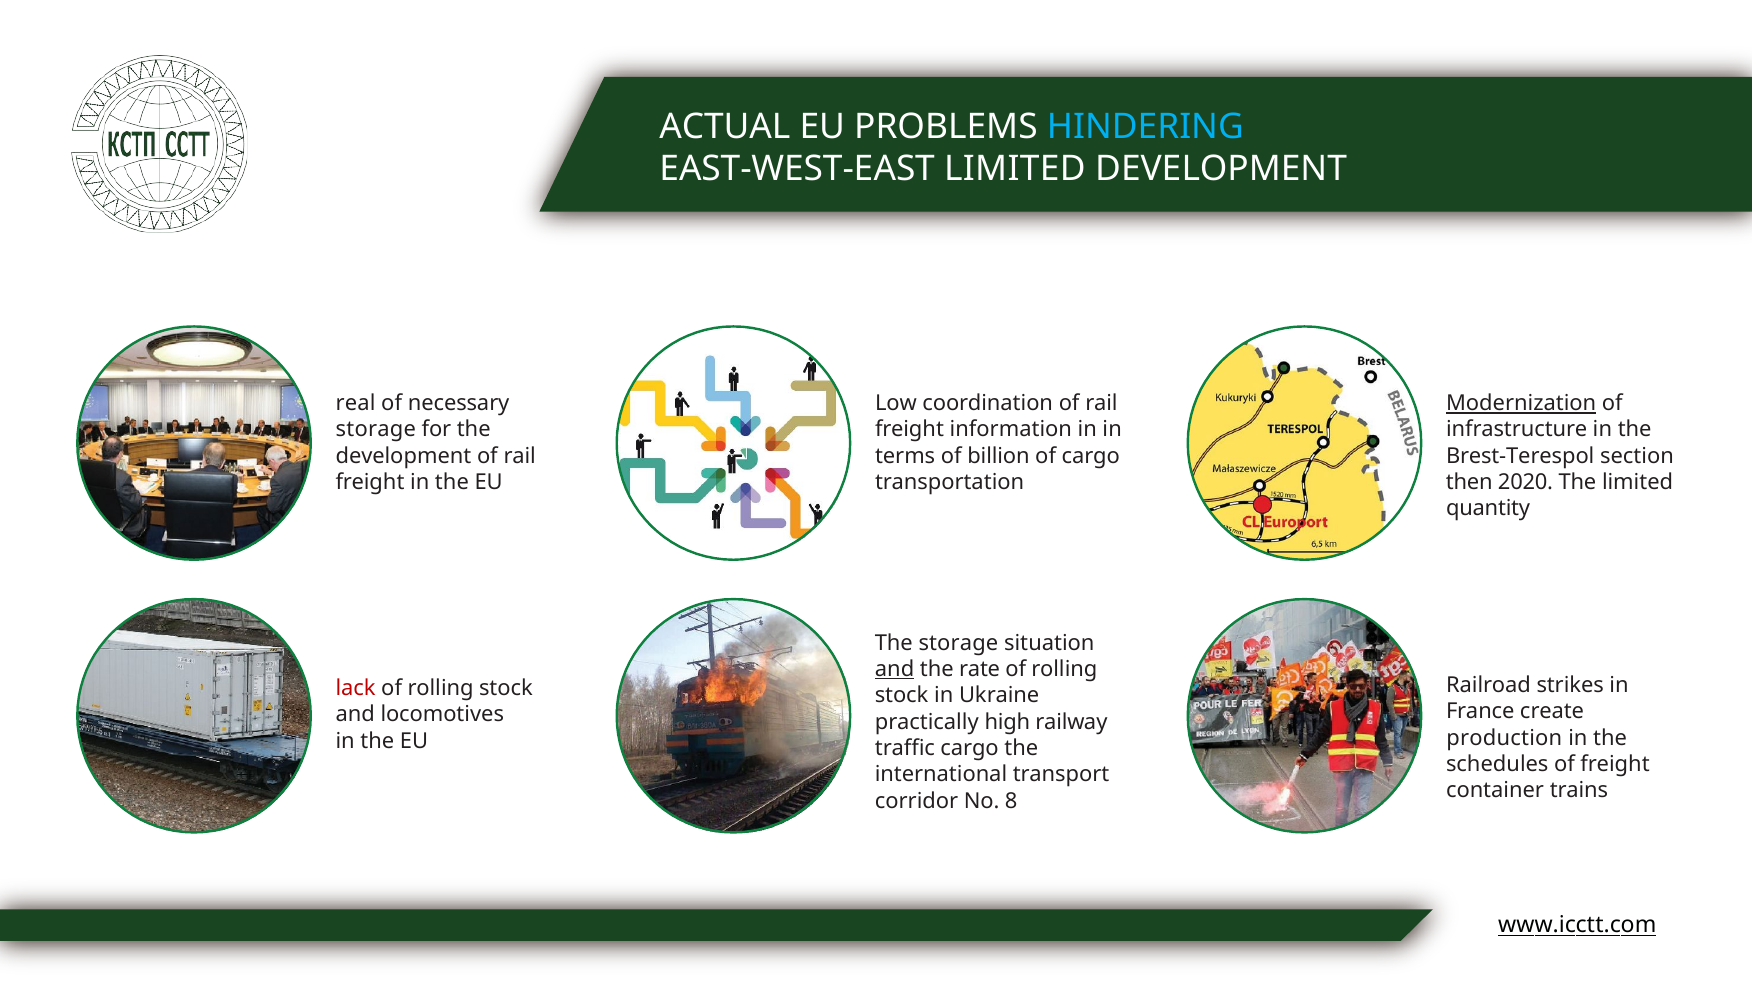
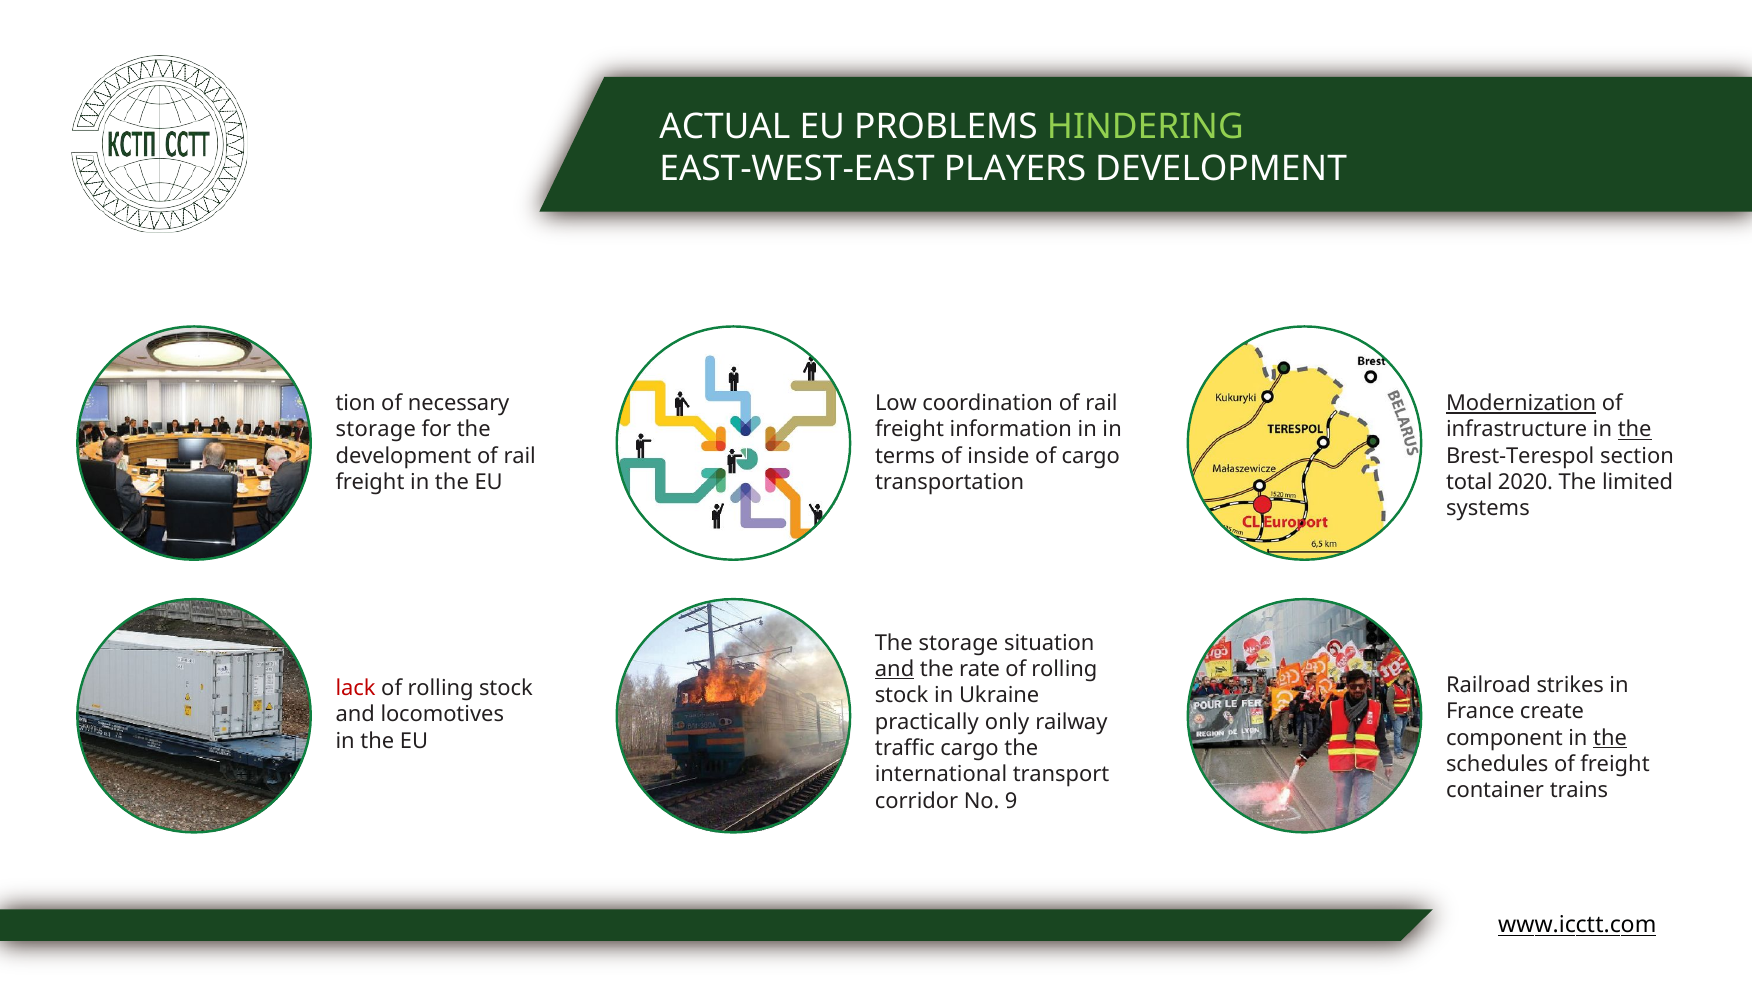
HINDERING colour: light blue -> light green (1145, 127)
EAST-WEST-EAST LIMITED: LIMITED -> PLAYERS (1015, 169)
real: real -> tion (356, 404)
the underline: none -> present (1635, 430)
billion: billion -> inside (998, 456)
then: then -> total (1469, 483)
quantity: quantity -> systems (1488, 509)
high: high -> only (1007, 723)
production: production -> component (1505, 738)
the underline: none -> present (1610, 738)
8: 8 -> 9 (1011, 802)
